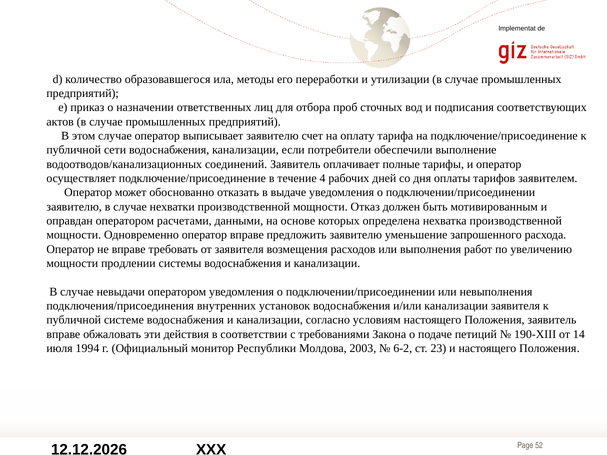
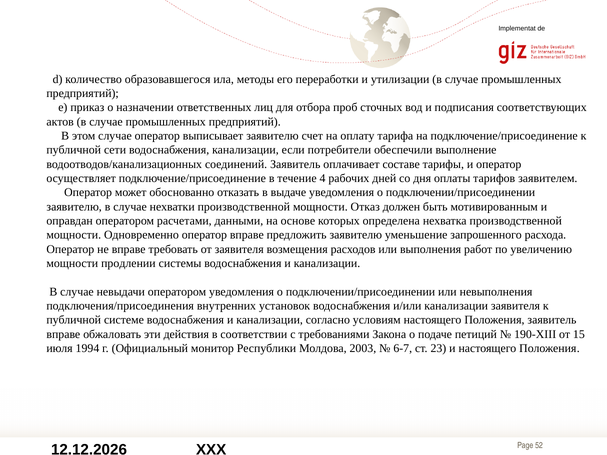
полные: полные -> составе (401, 164)
14: 14 -> 15 (579, 334)
6-2: 6-2 -> 6-7 (403, 348)
